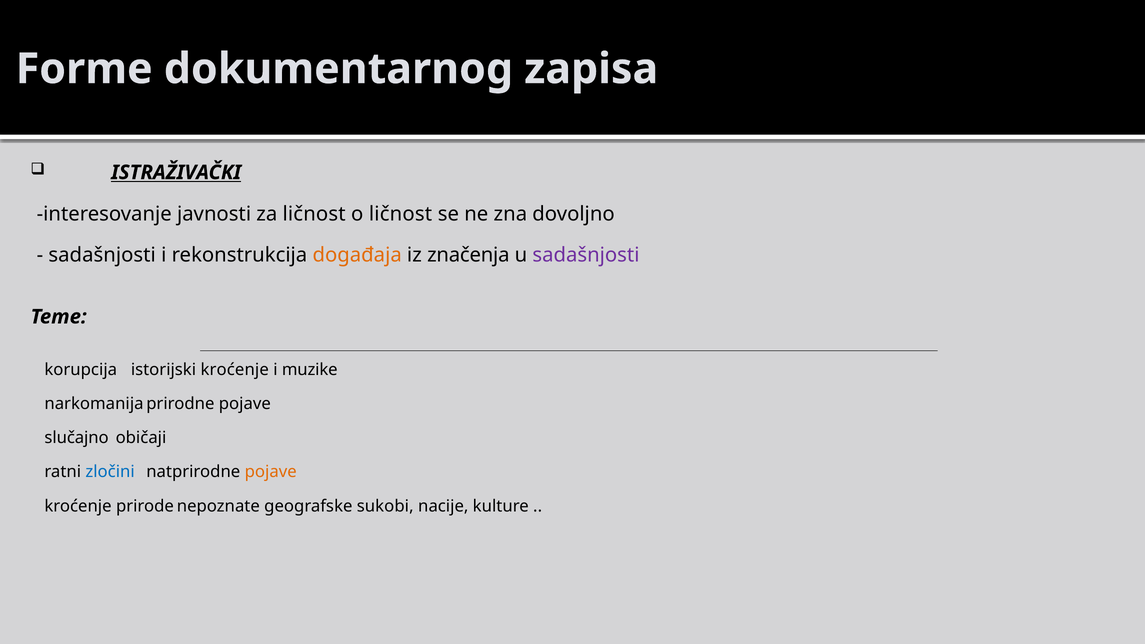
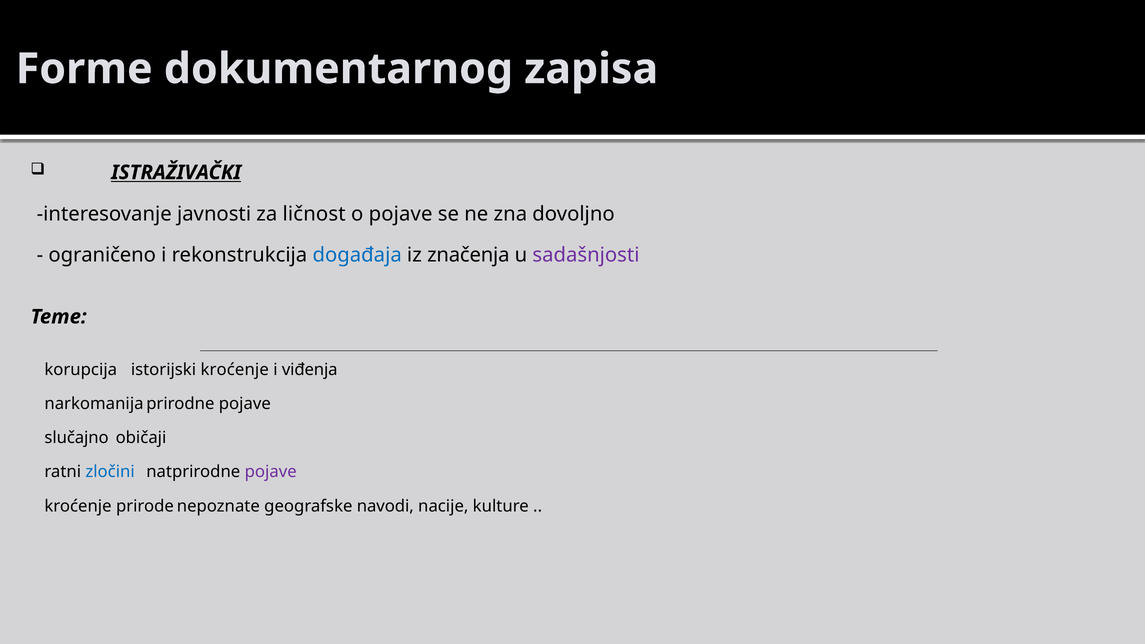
o ličnost: ličnost -> pojave (401, 214)
sadašnjosti: sadašnjosti -> ograničeno (102, 255)
događaja colour: orange -> blue (357, 255)
muzike: muzike -> viđenja (310, 370)
pojave colour: orange -> purple (271, 472)
sukobi: sukobi -> navodi (385, 506)
